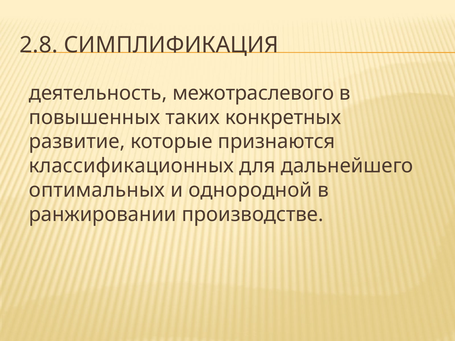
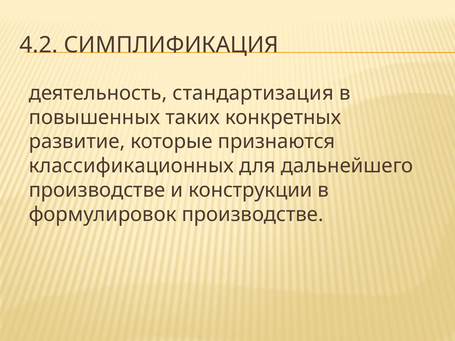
2.8: 2.8 -> 4.2 (39, 45)
межотраслевого: межотраслевого -> стандартизация (253, 93)
оптимальных: оптимальных -> производстве (97, 190)
однородной: однородной -> конструкции (250, 190)
ранжировании: ранжировании -> формулировок (103, 215)
